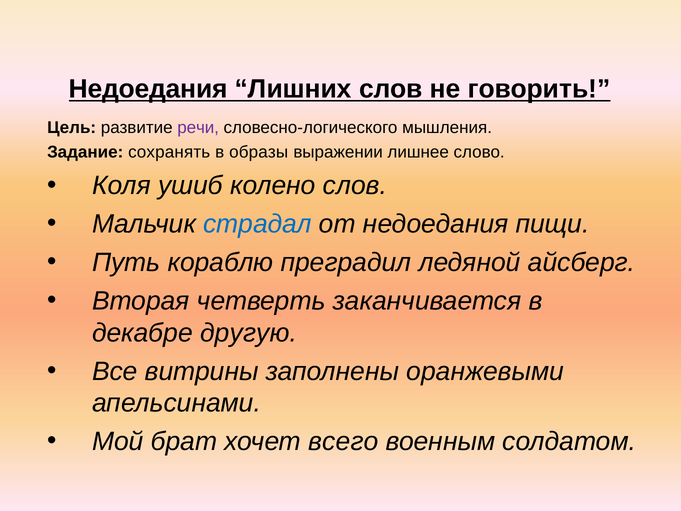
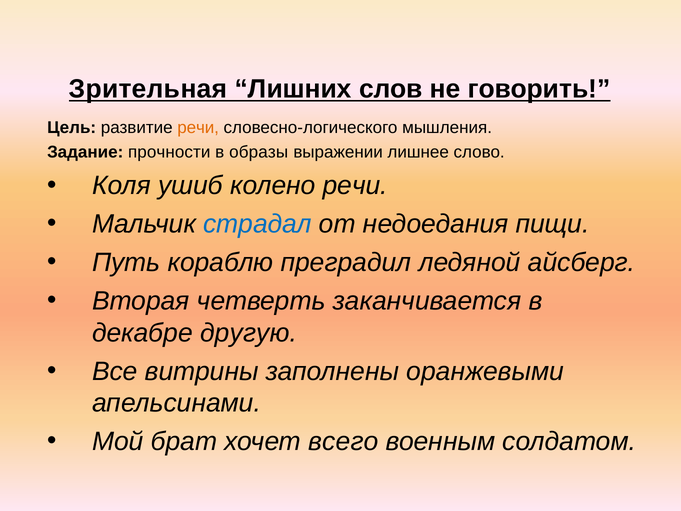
Недоедания: Недоедания -> Зрительная (148, 89)
речи colour: purple -> orange (198, 128)
сохранять: сохранять -> прочности (169, 152)
колено слов: слов -> речи (355, 186)
